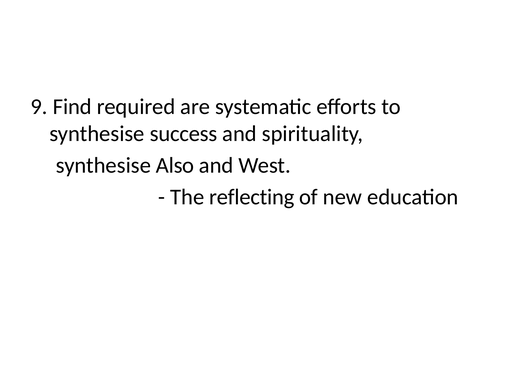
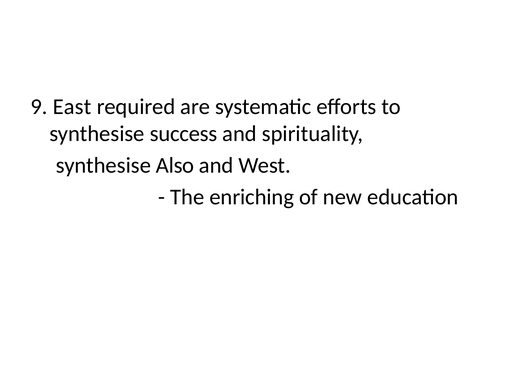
Find: Find -> East (72, 107)
reflecting: reflecting -> enriching (252, 197)
